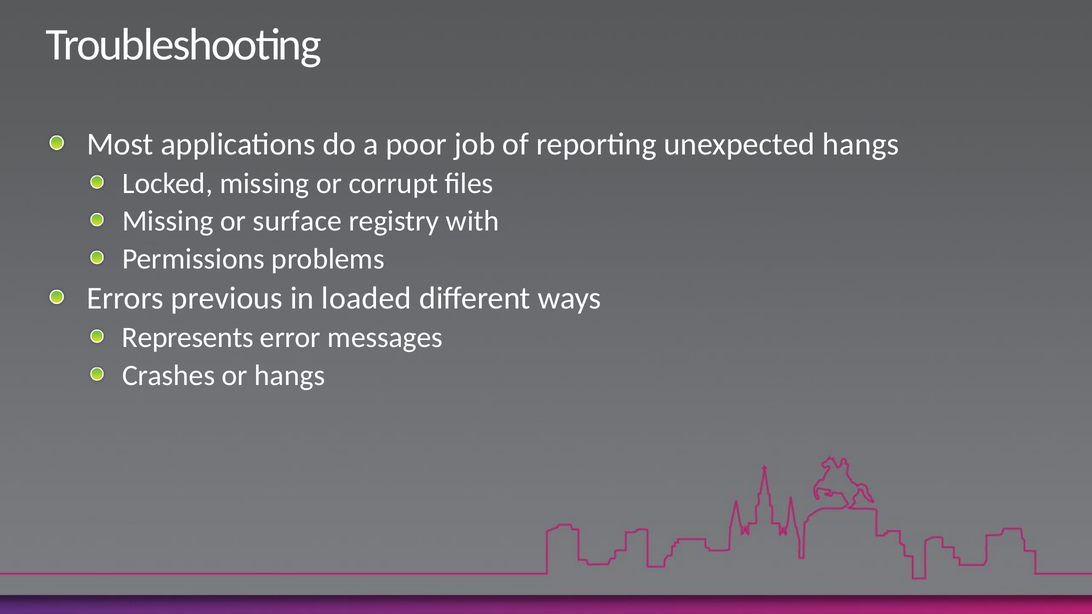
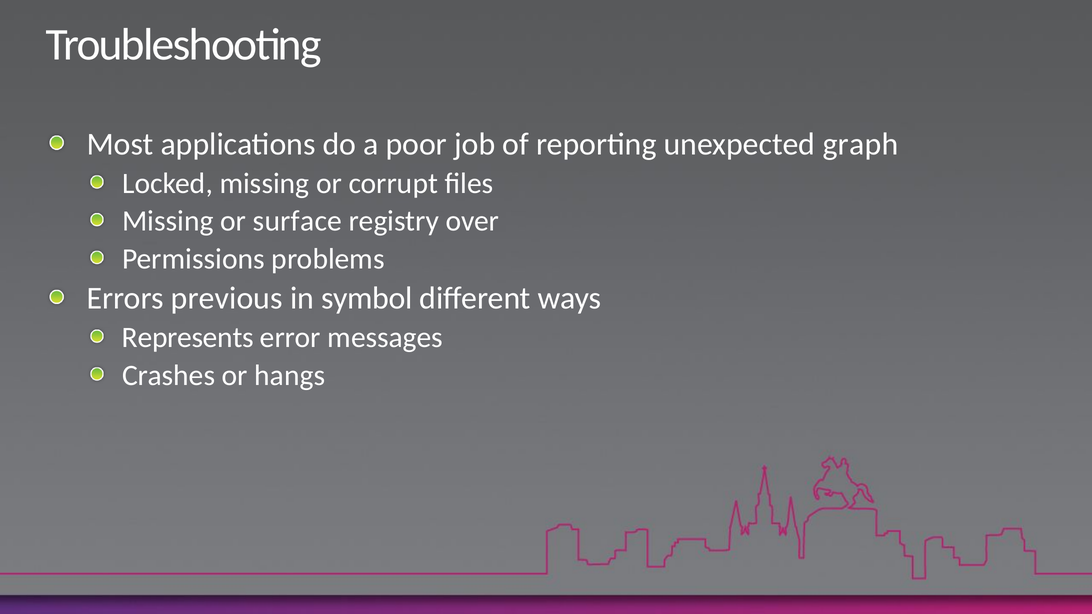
unexpected hangs: hangs -> graph (861, 144)
with: with -> over (473, 221)
loaded: loaded -> symbol (367, 299)
